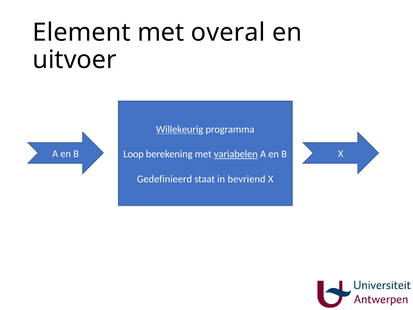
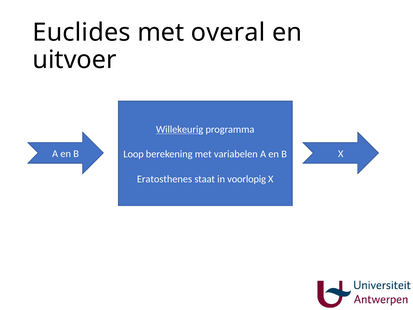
Element: Element -> Euclides (82, 33)
variabelen underline: present -> none (236, 154)
Gedefinieerd: Gedefinieerd -> Eratosthenes (165, 179)
bevriend: bevriend -> voorlopig (247, 179)
